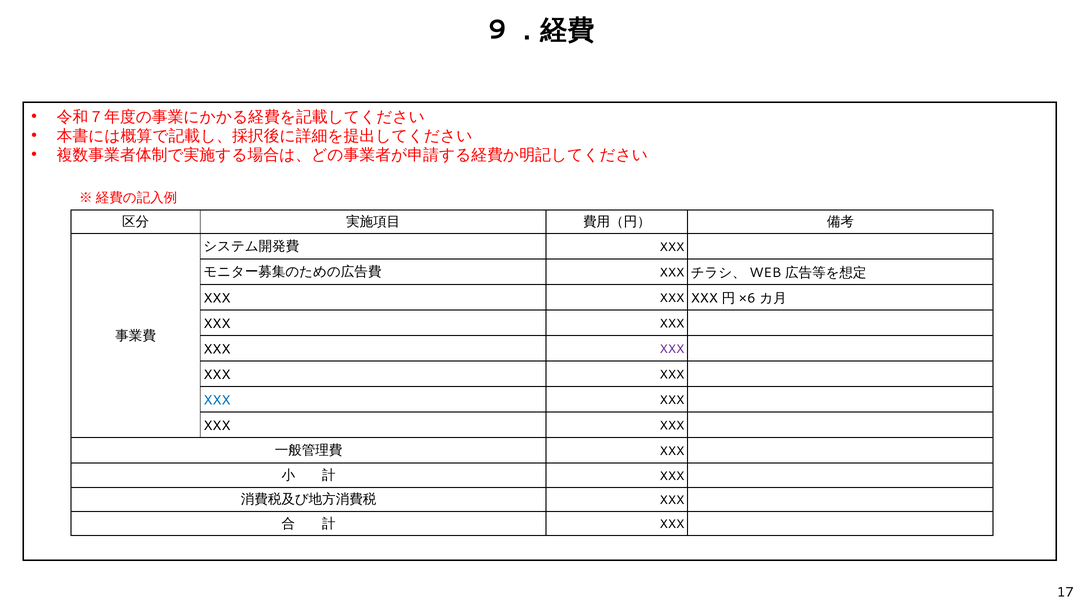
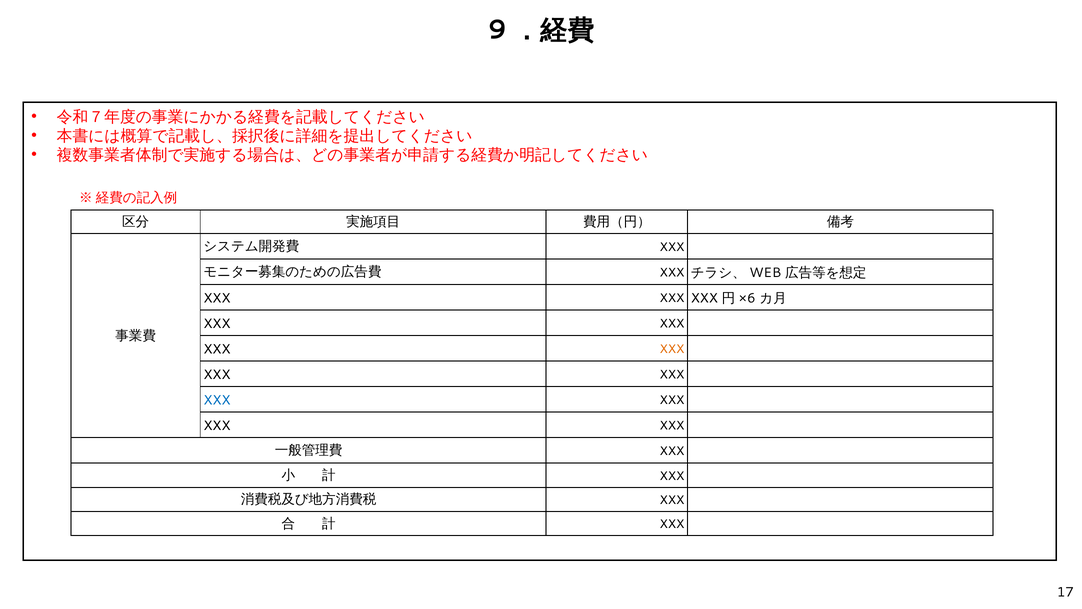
XXX colour: purple -> orange (672, 349)
